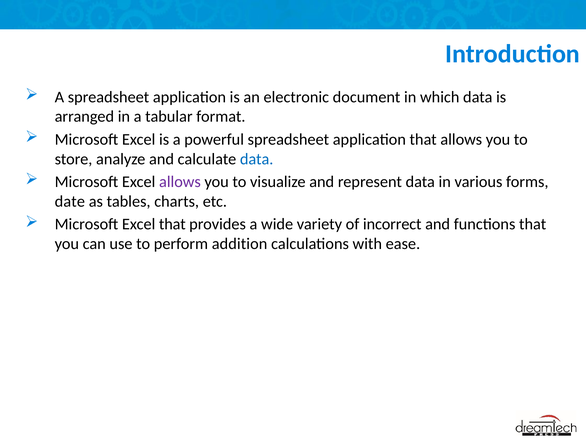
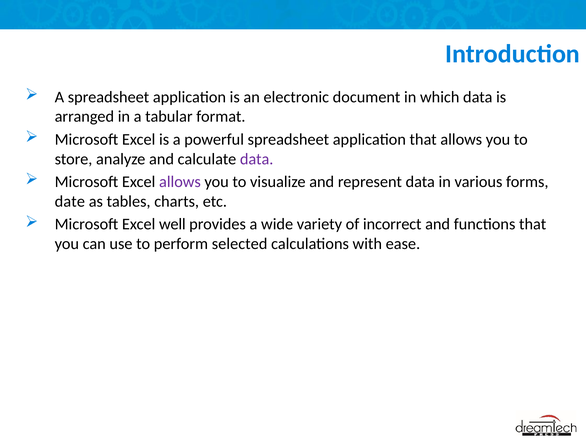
data colour: blue -> purple (257, 159)
Excel that: that -> well (172, 224)
addition: addition -> selected (240, 244)
